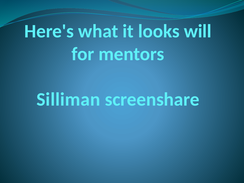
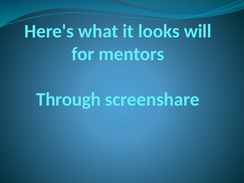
Silliman: Silliman -> Through (69, 99)
